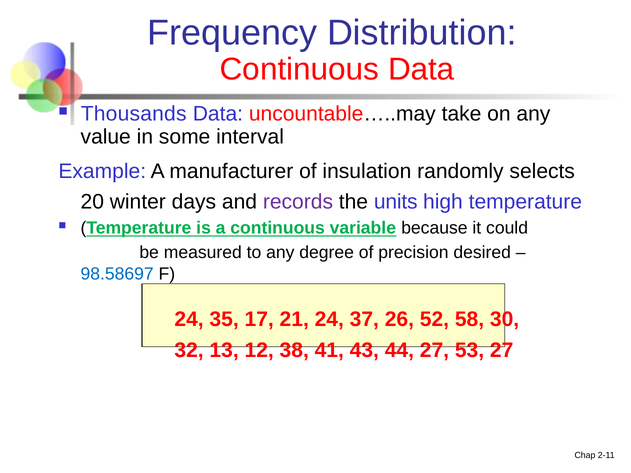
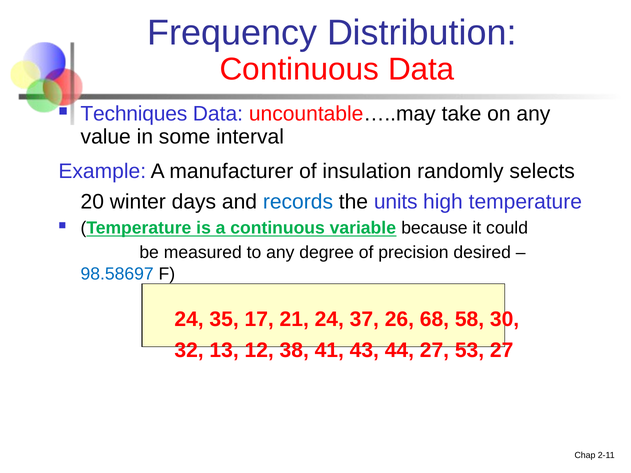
Thousands: Thousands -> Techniques (134, 114)
records colour: purple -> blue (298, 202)
52: 52 -> 68 (434, 320)
